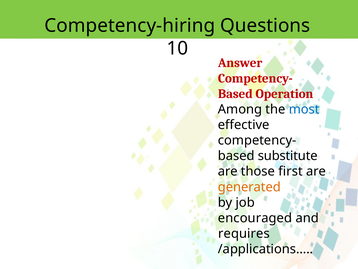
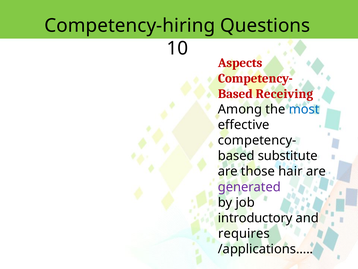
Answer: Answer -> Aspects (240, 63)
Operation: Operation -> Receiving (284, 94)
first: first -> hair (290, 171)
generated colour: orange -> purple (249, 187)
encouraged: encouraged -> introductory (255, 218)
